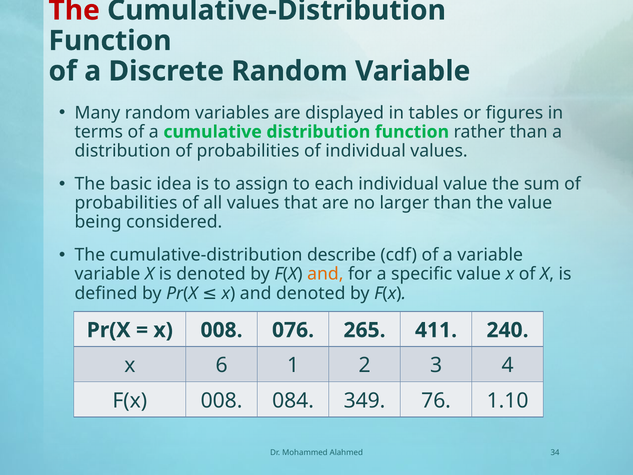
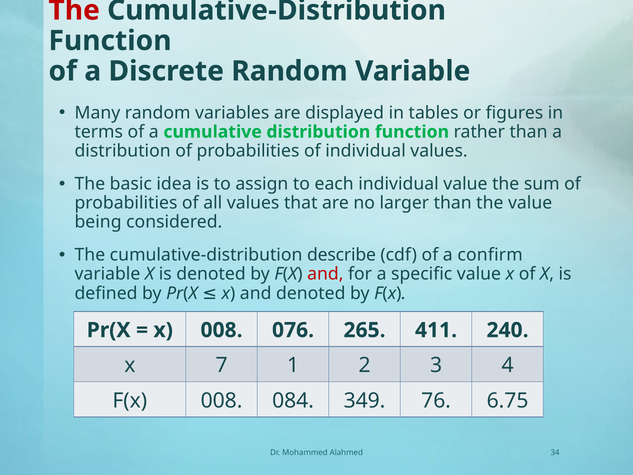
a variable: variable -> confirm (490, 255)
and colour: orange -> red (325, 274)
6: 6 -> 7 (222, 365)
1.10: 1.10 -> 6.75 (508, 400)
